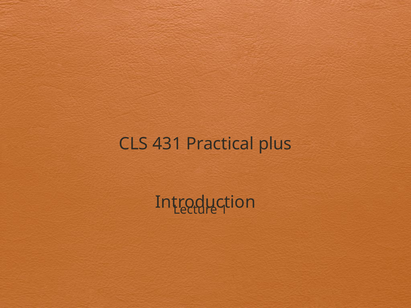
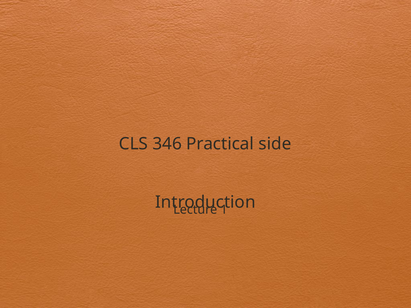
431: 431 -> 346 (167, 144)
plus: plus -> side (275, 144)
